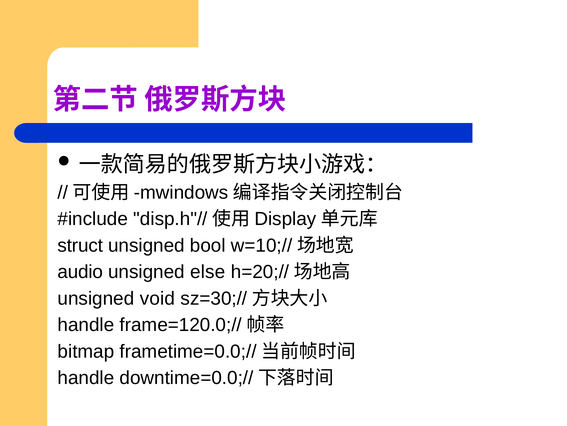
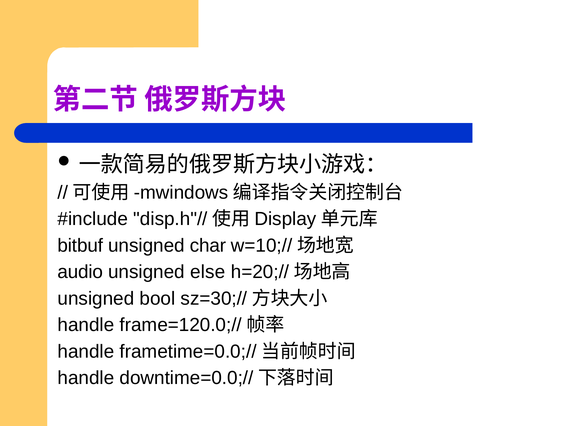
struct: struct -> bitbuf (80, 245)
bool: bool -> char (208, 245)
void: void -> bool (157, 298)
bitmap: bitmap -> handle (86, 351)
